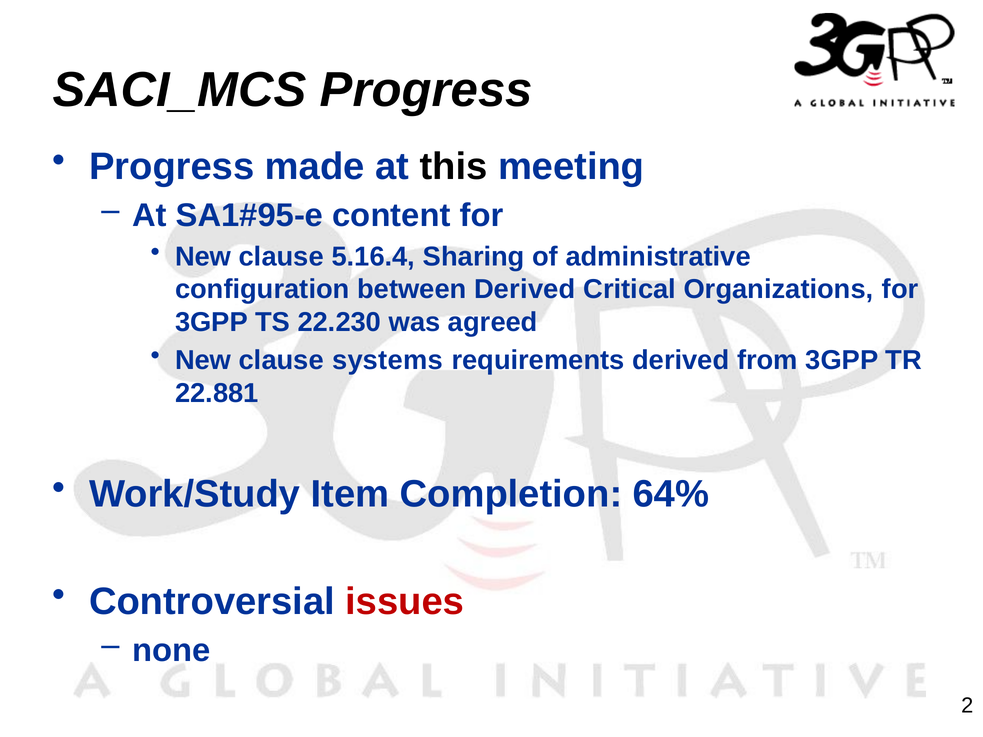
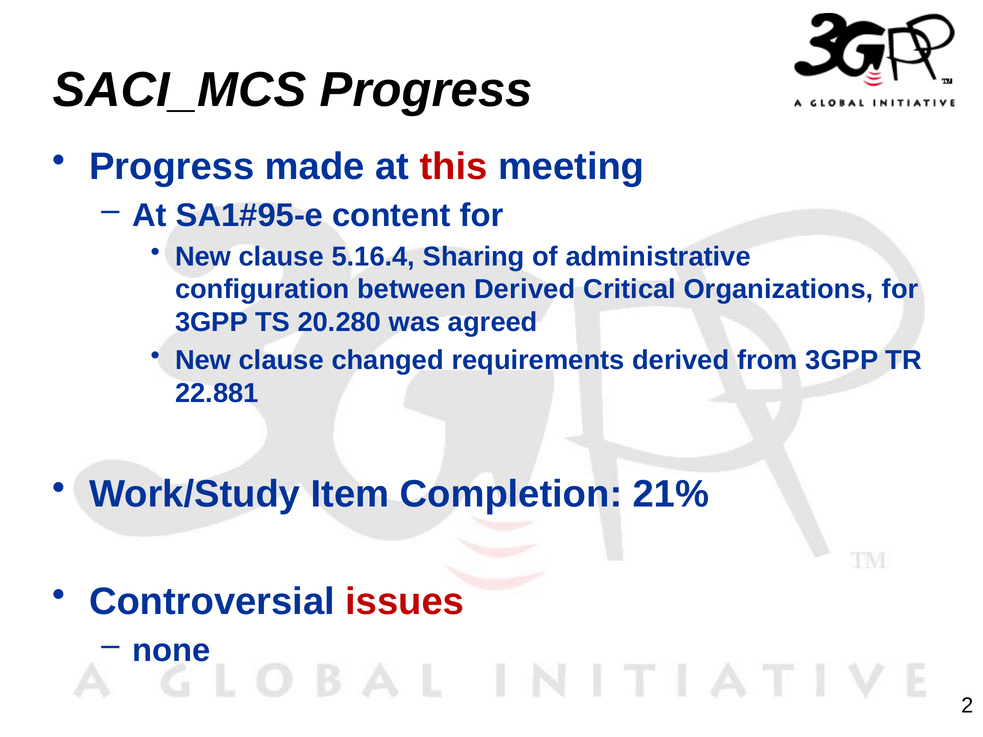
this colour: black -> red (454, 167)
22.230: 22.230 -> 20.280 (339, 322)
systems: systems -> changed (388, 360)
64%: 64% -> 21% (671, 495)
